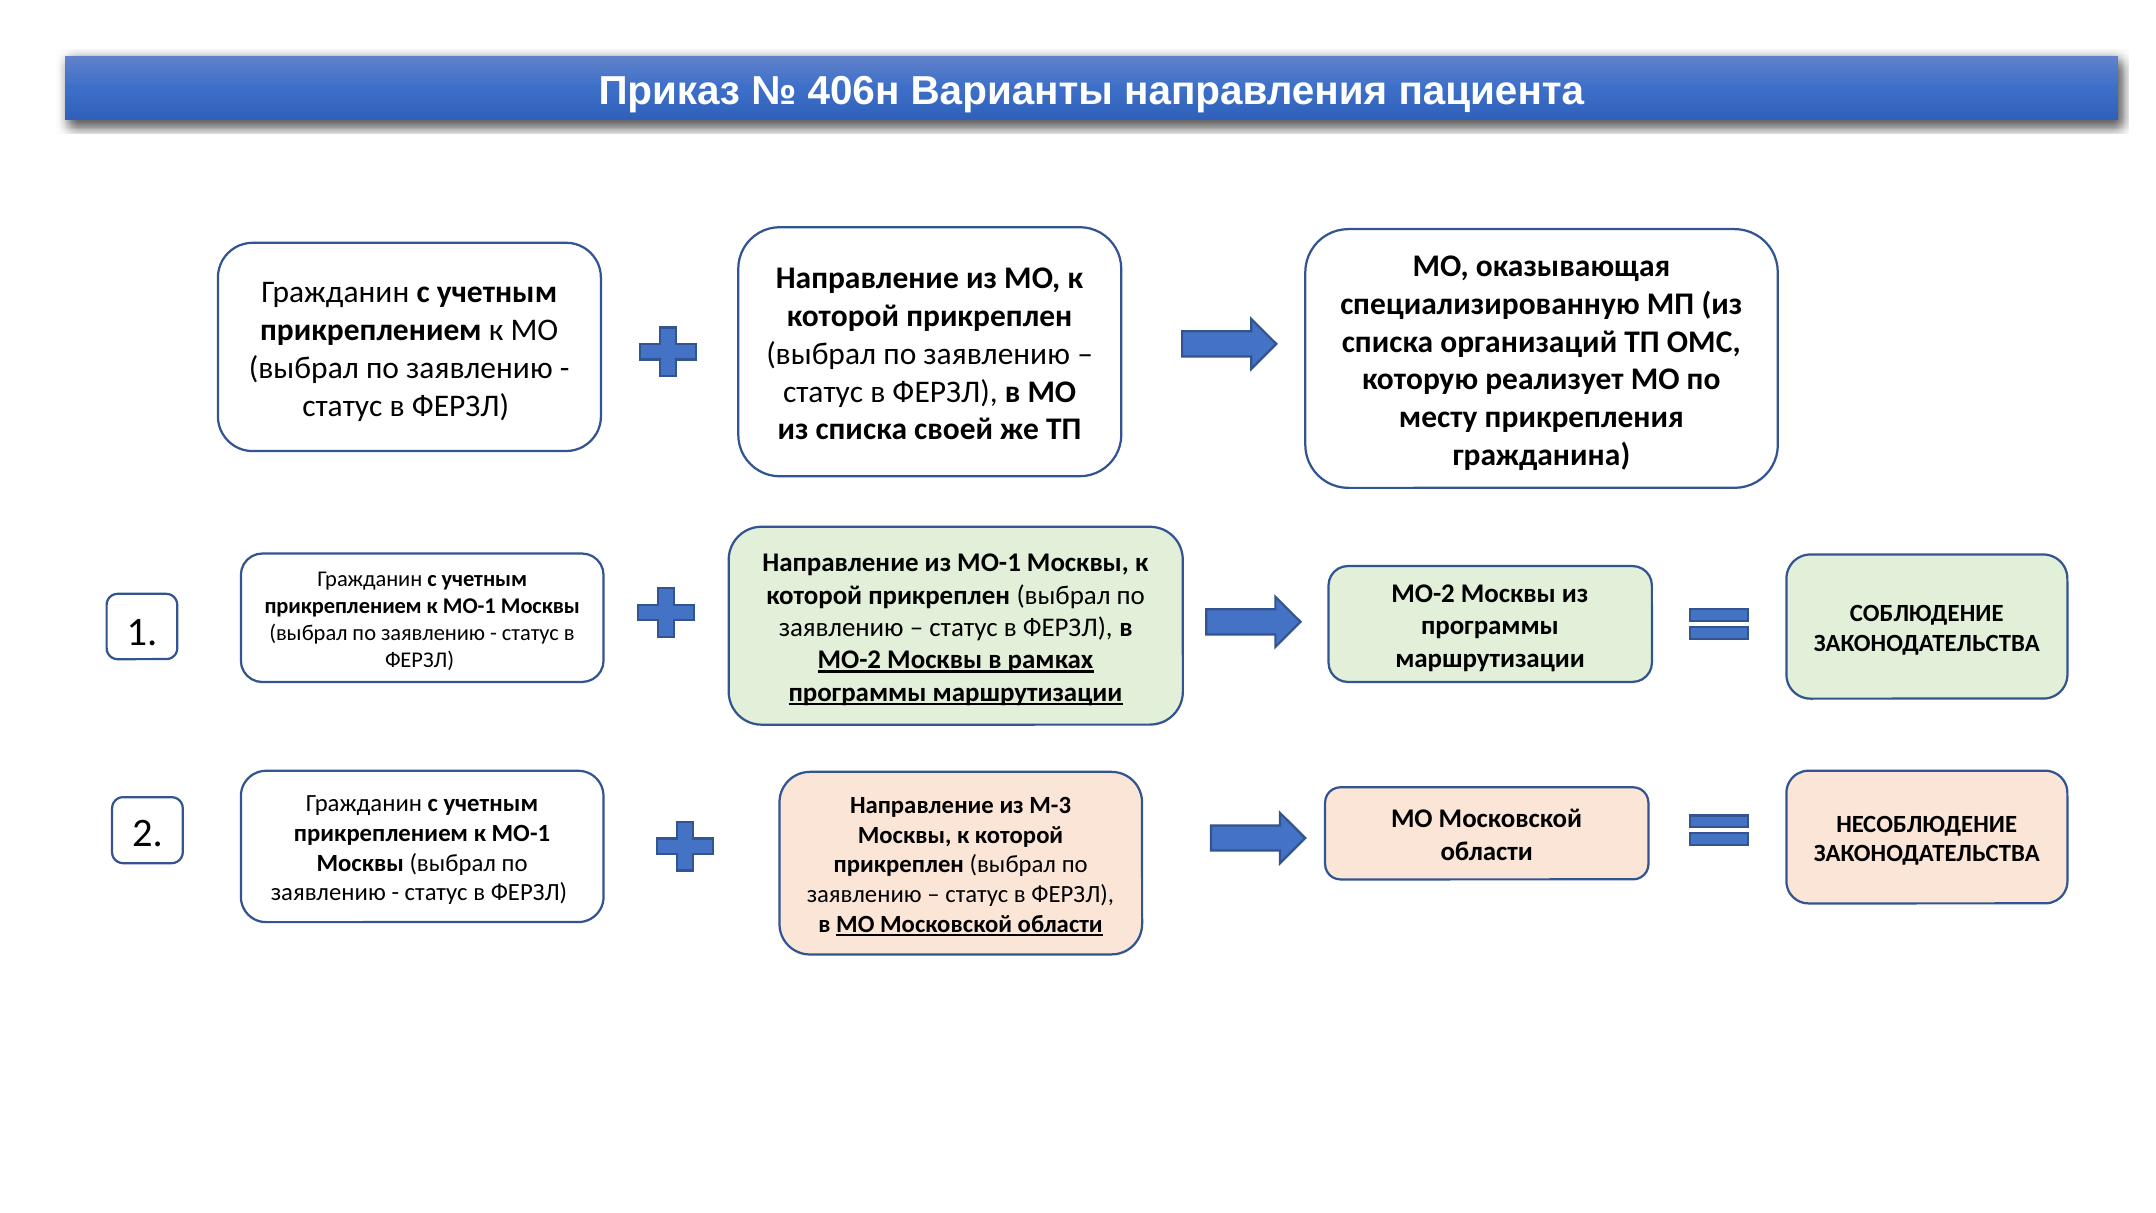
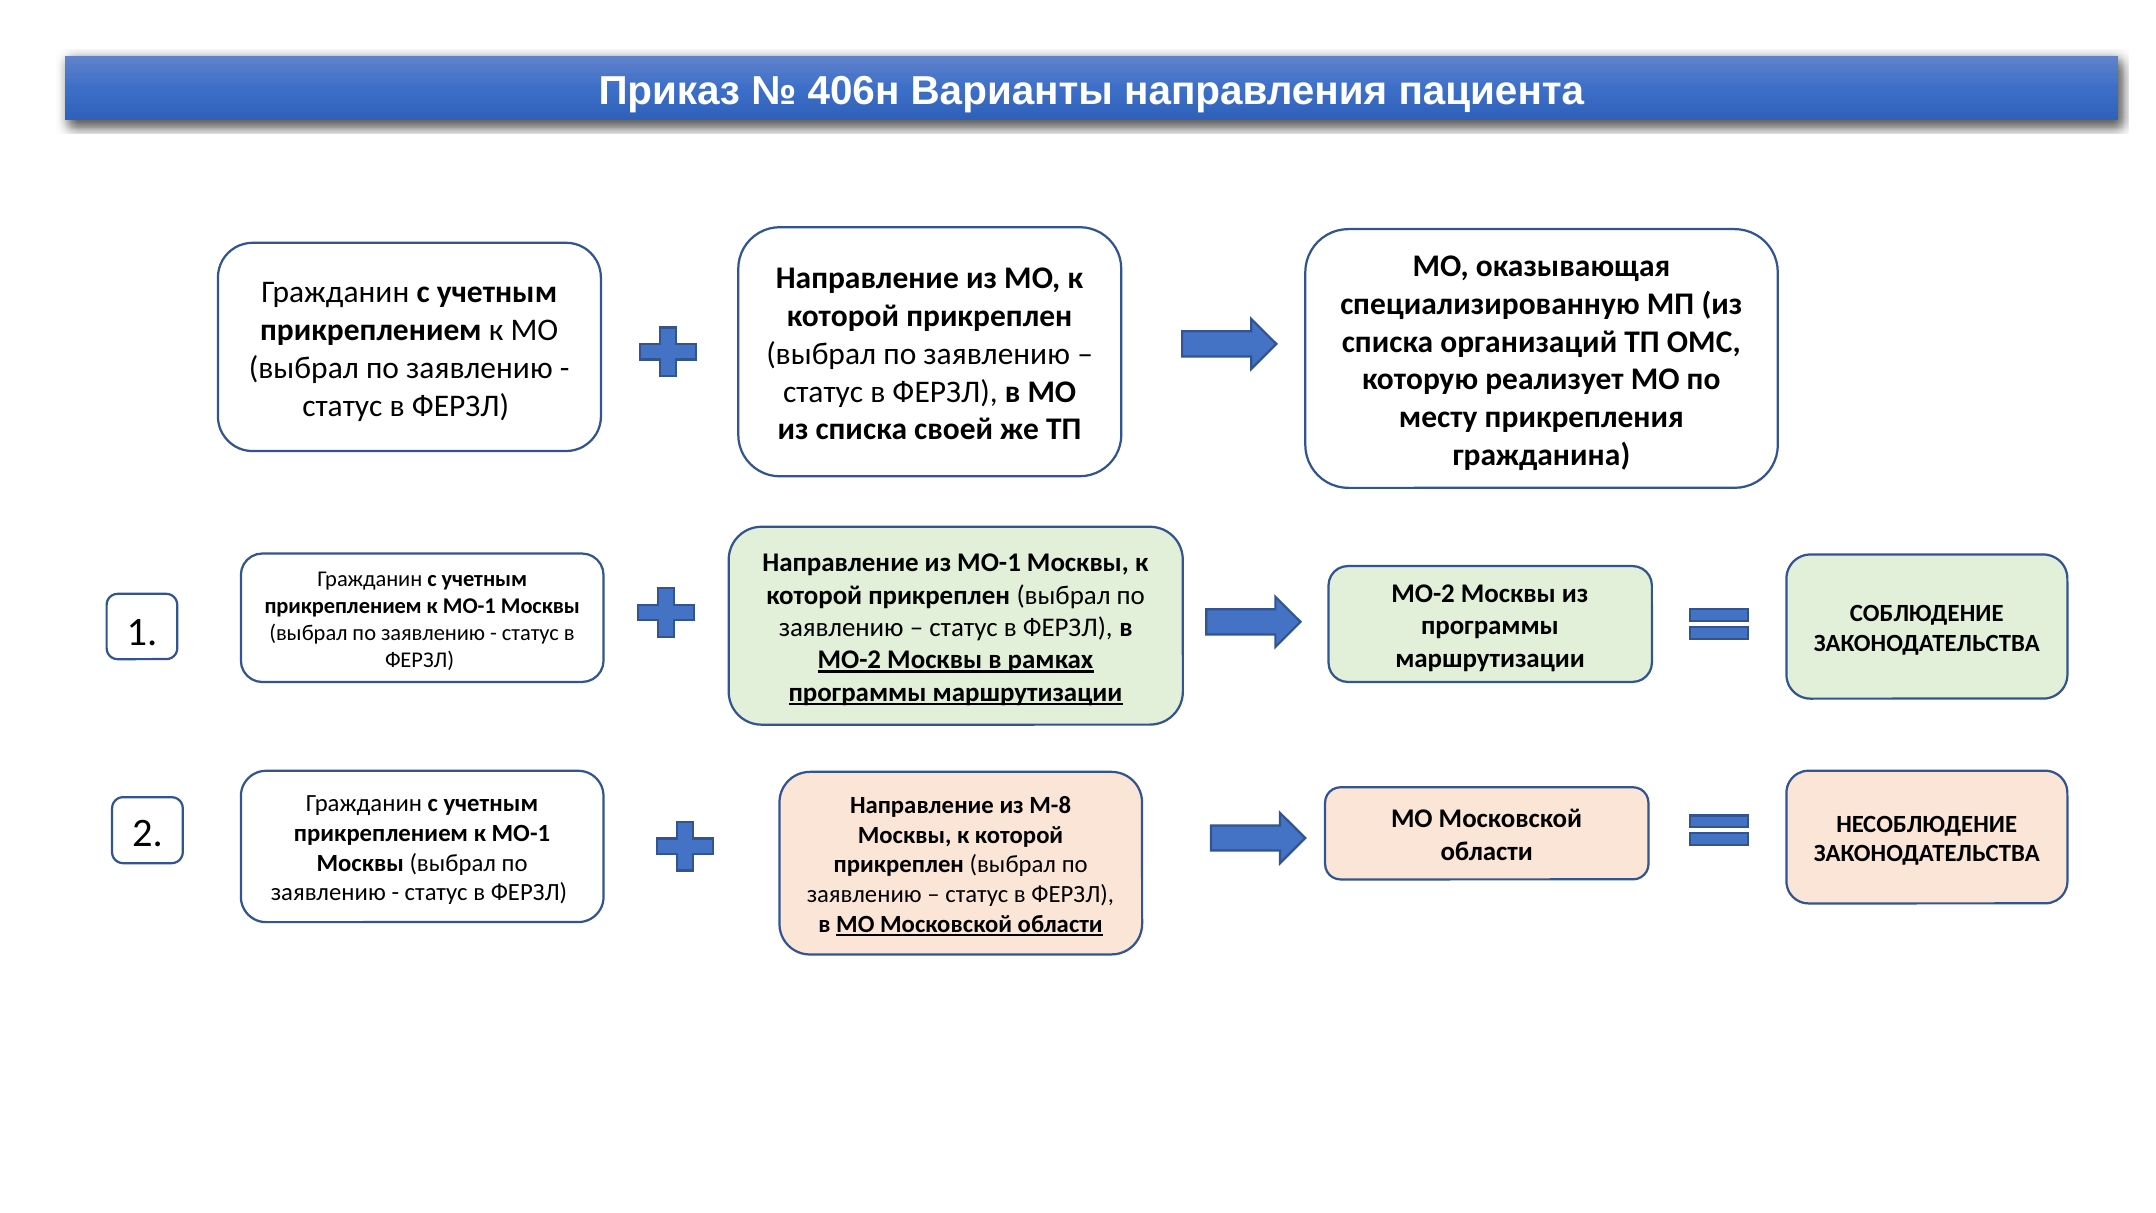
М-3: М-3 -> М-8 (1050, 805)
